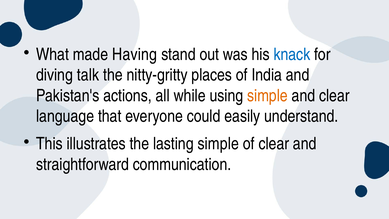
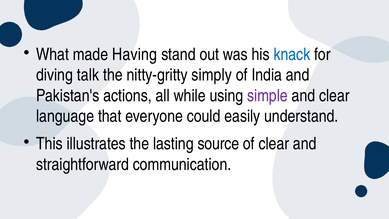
places: places -> simply (212, 75)
simple colour: orange -> purple (267, 96)
lasting simple: simple -> source (218, 144)
